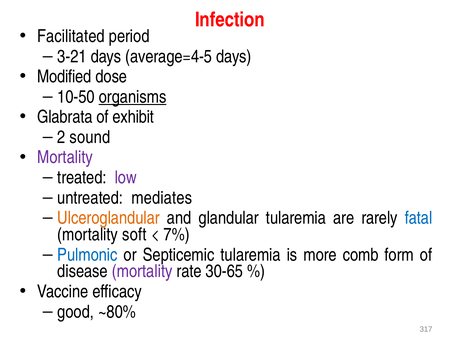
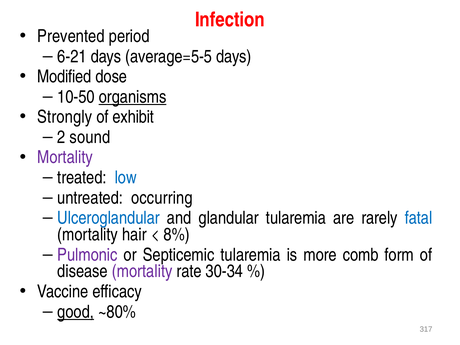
Facilitated: Facilitated -> Prevented (71, 36)
3-21: 3-21 -> 6-21 (72, 56)
average=4-5: average=4-5 -> average=5-5 (169, 56)
Glabrata: Glabrata -> Strongly (65, 117)
low colour: purple -> blue (126, 178)
mediates: mediates -> occurring (162, 198)
Ulceroglandular colour: orange -> blue (109, 218)
soft: soft -> hair (134, 235)
7%: 7% -> 8% (177, 235)
Pulmonic colour: blue -> purple (87, 255)
30-65: 30-65 -> 30-34 (224, 271)
good underline: none -> present (76, 312)
